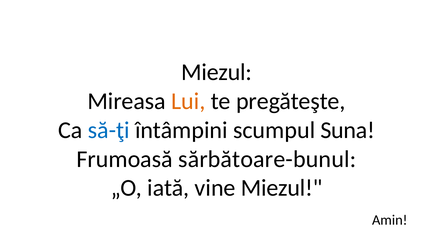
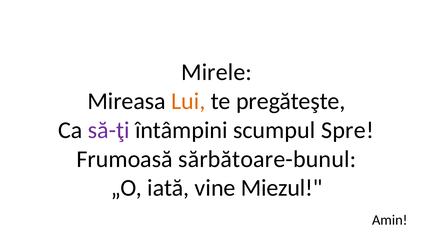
Miezul: Miezul -> Mirele (216, 72)
să-ţi colour: blue -> purple (109, 130)
Suna: Suna -> Spre (347, 130)
